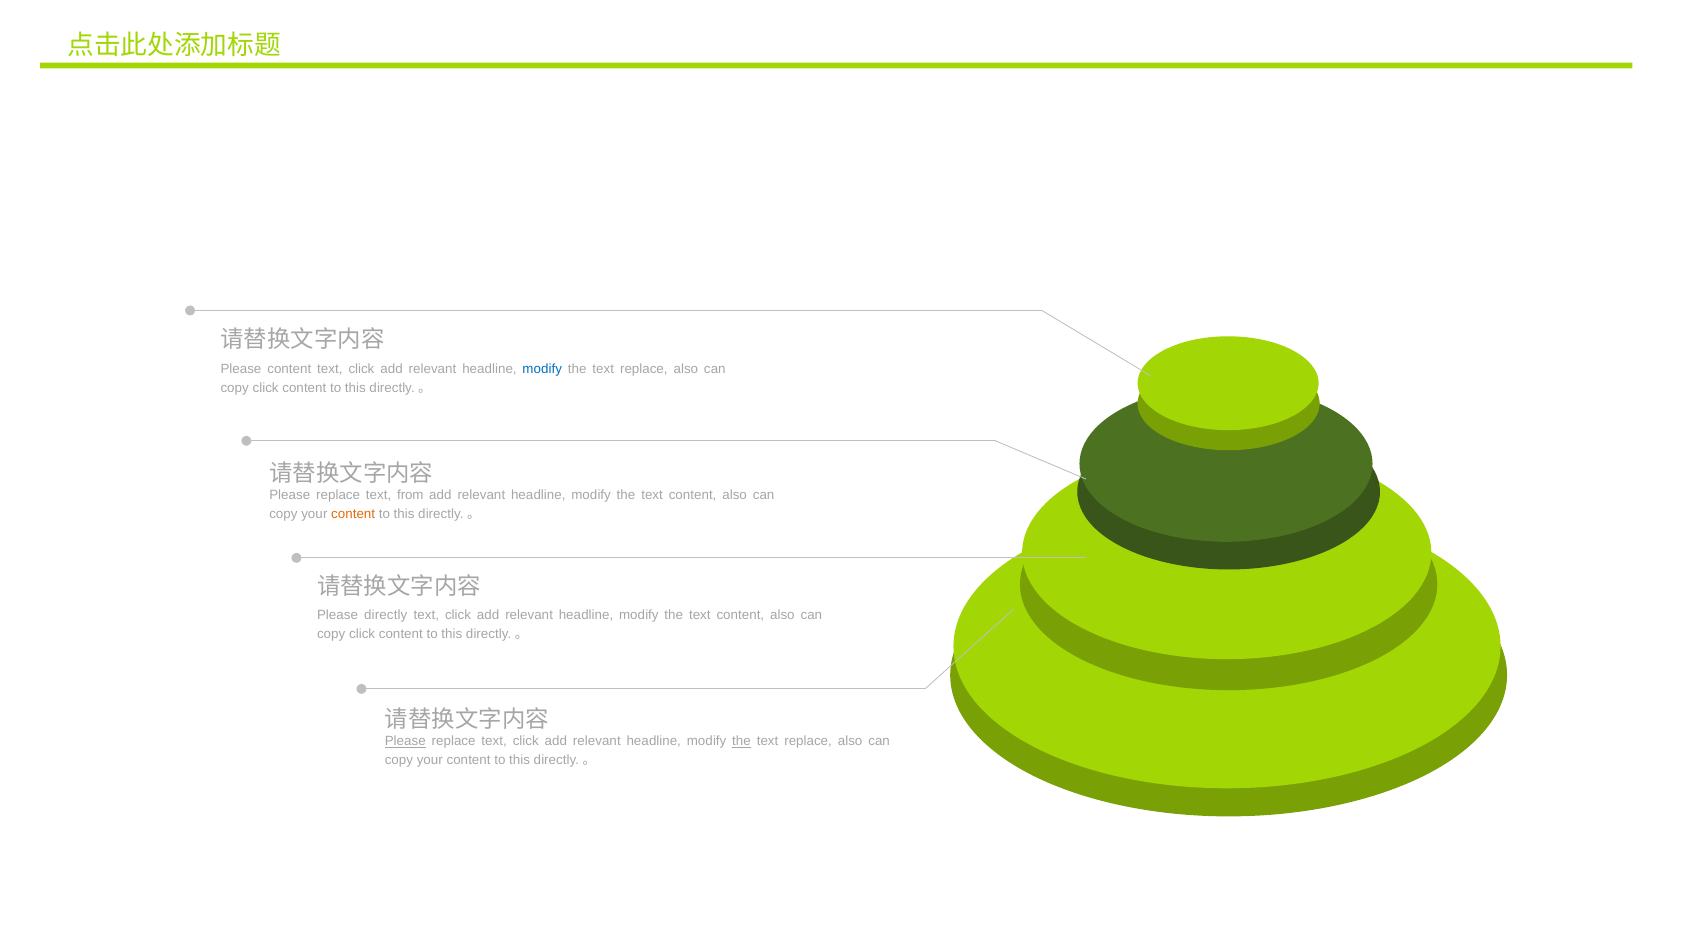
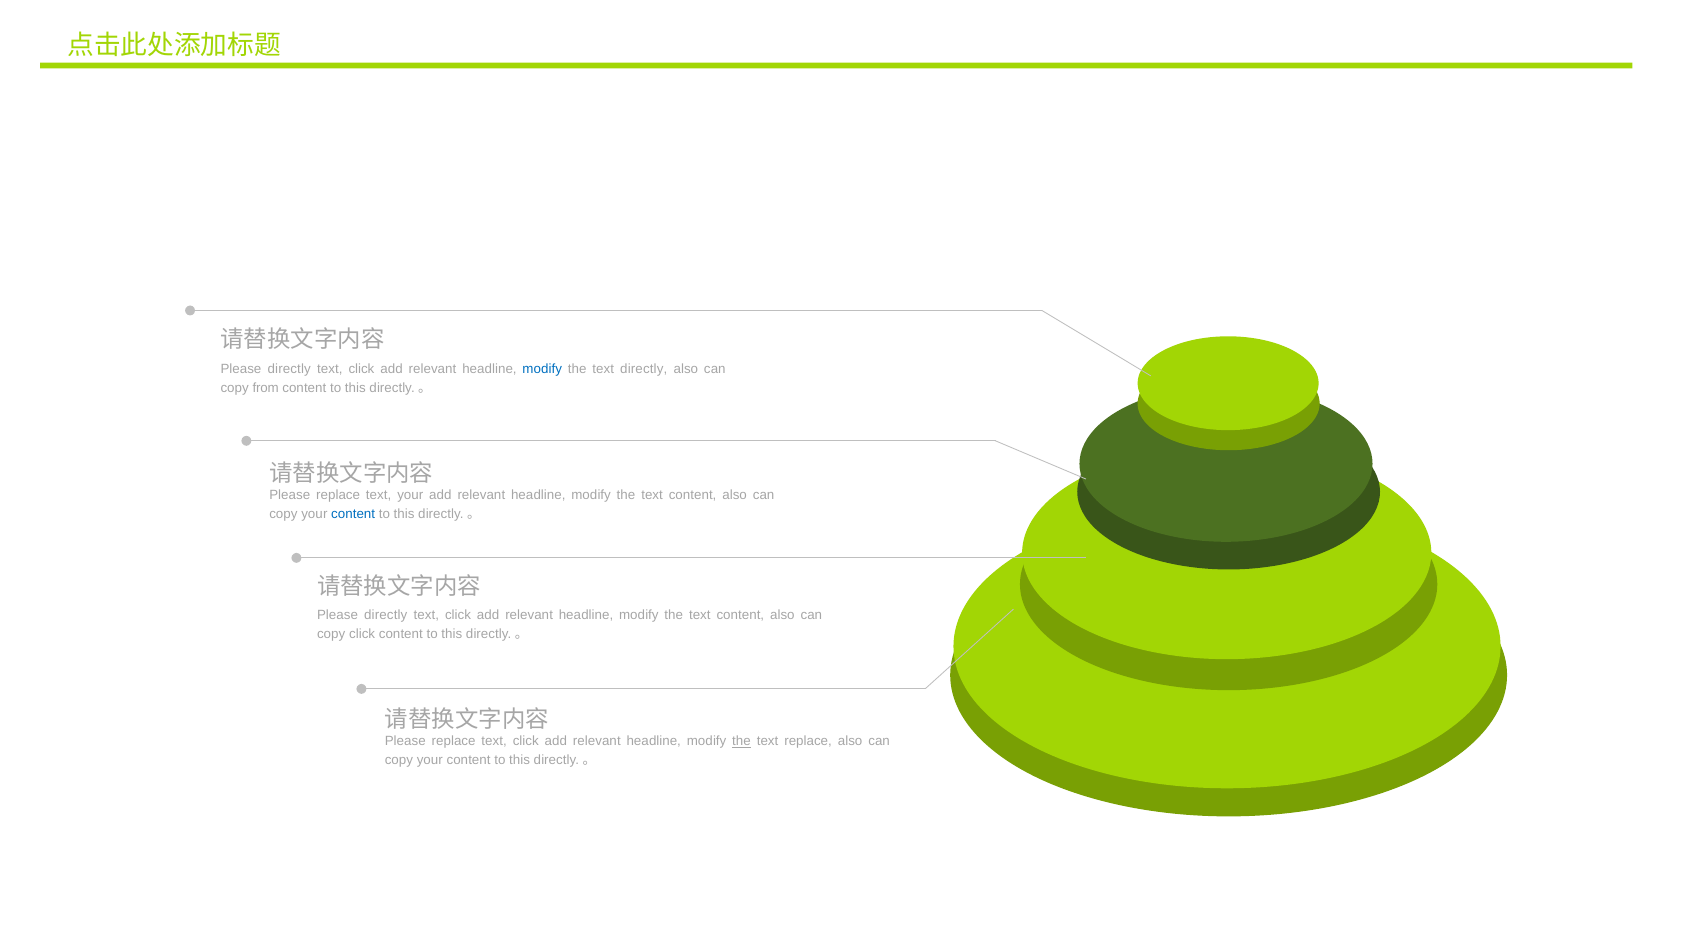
content: content -> directly (289, 368)
replace: replace -> directly (644, 368)
click: click -> from (266, 388)
text from: from -> your (410, 495)
content colour: orange -> blue (353, 514)
Please underline: present -> none (405, 741)
